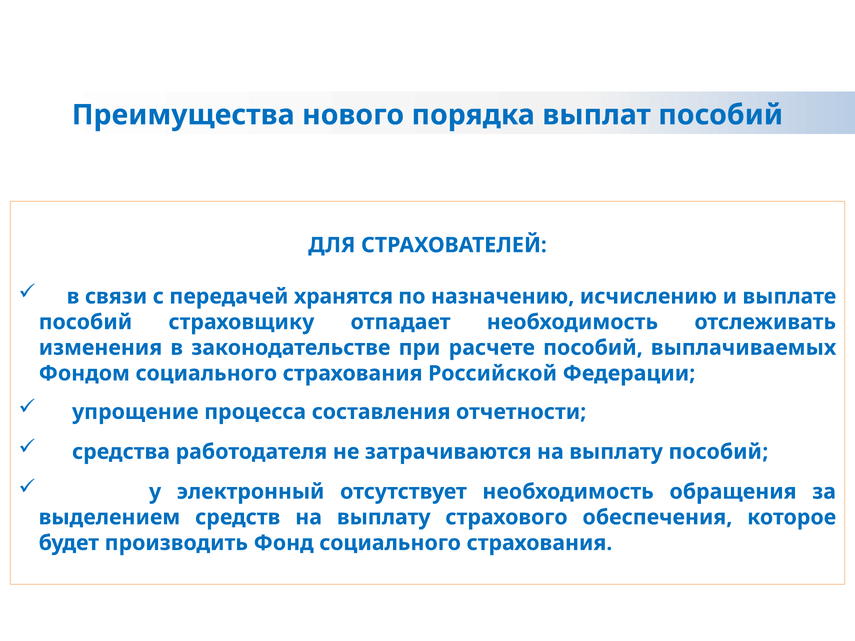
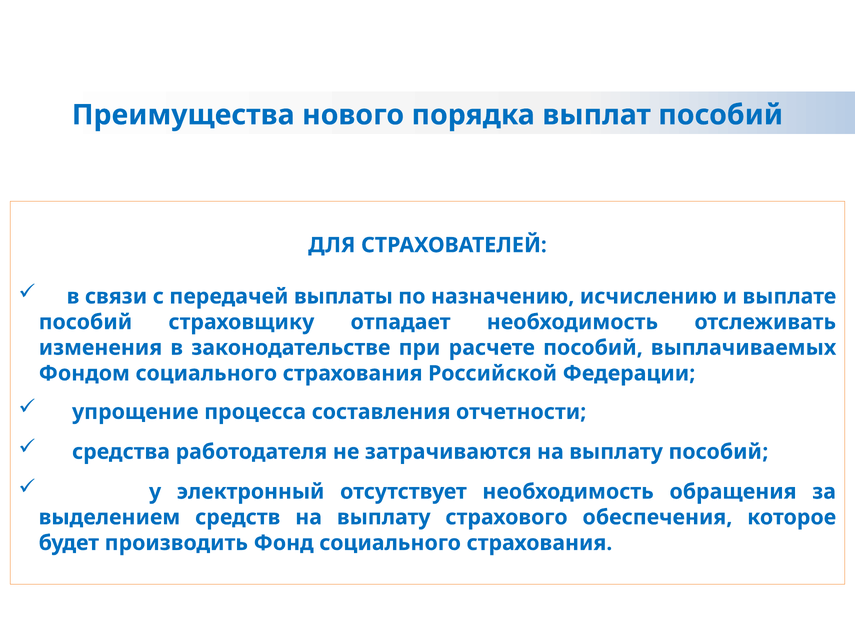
хранятся: хранятся -> выплаты (343, 297)
